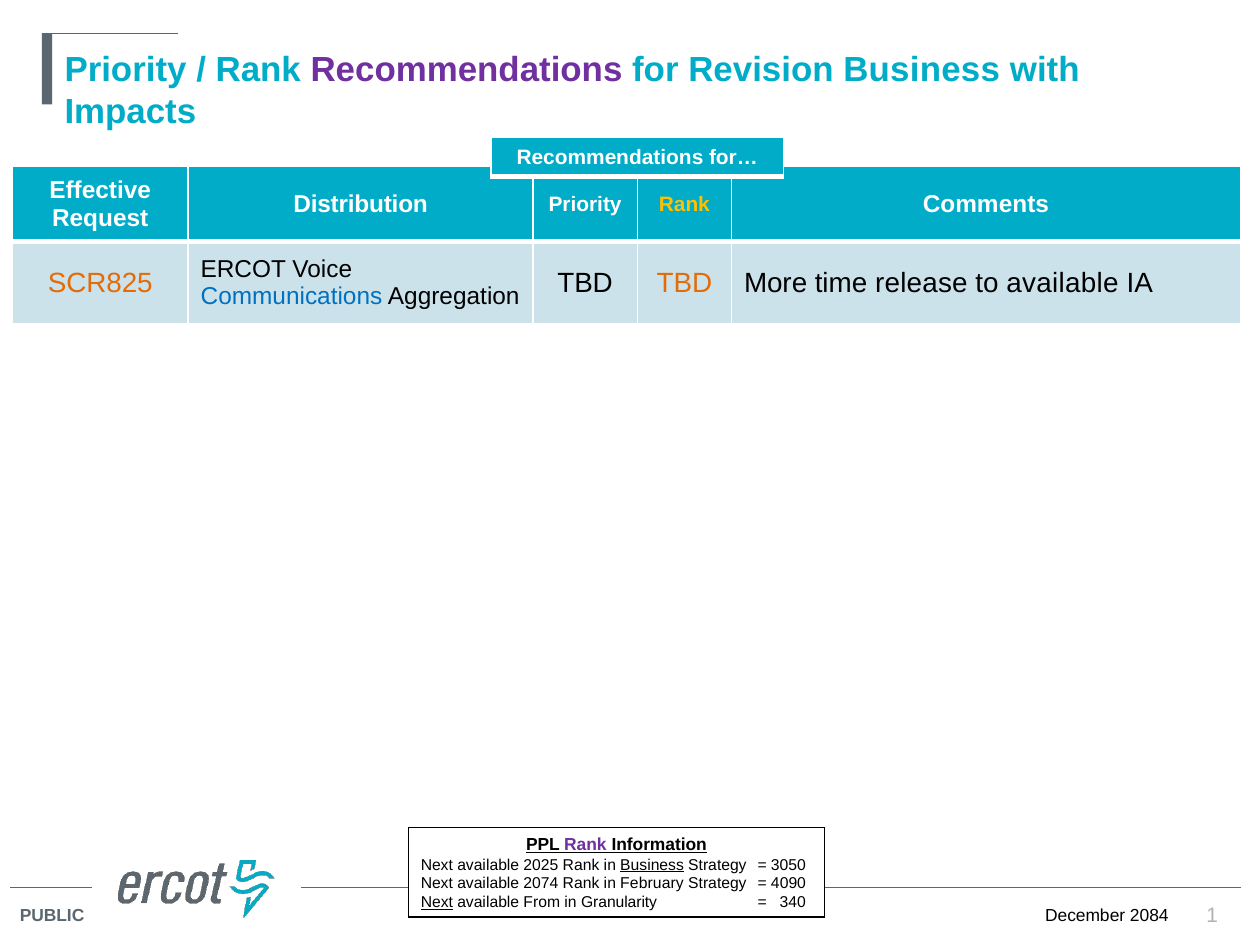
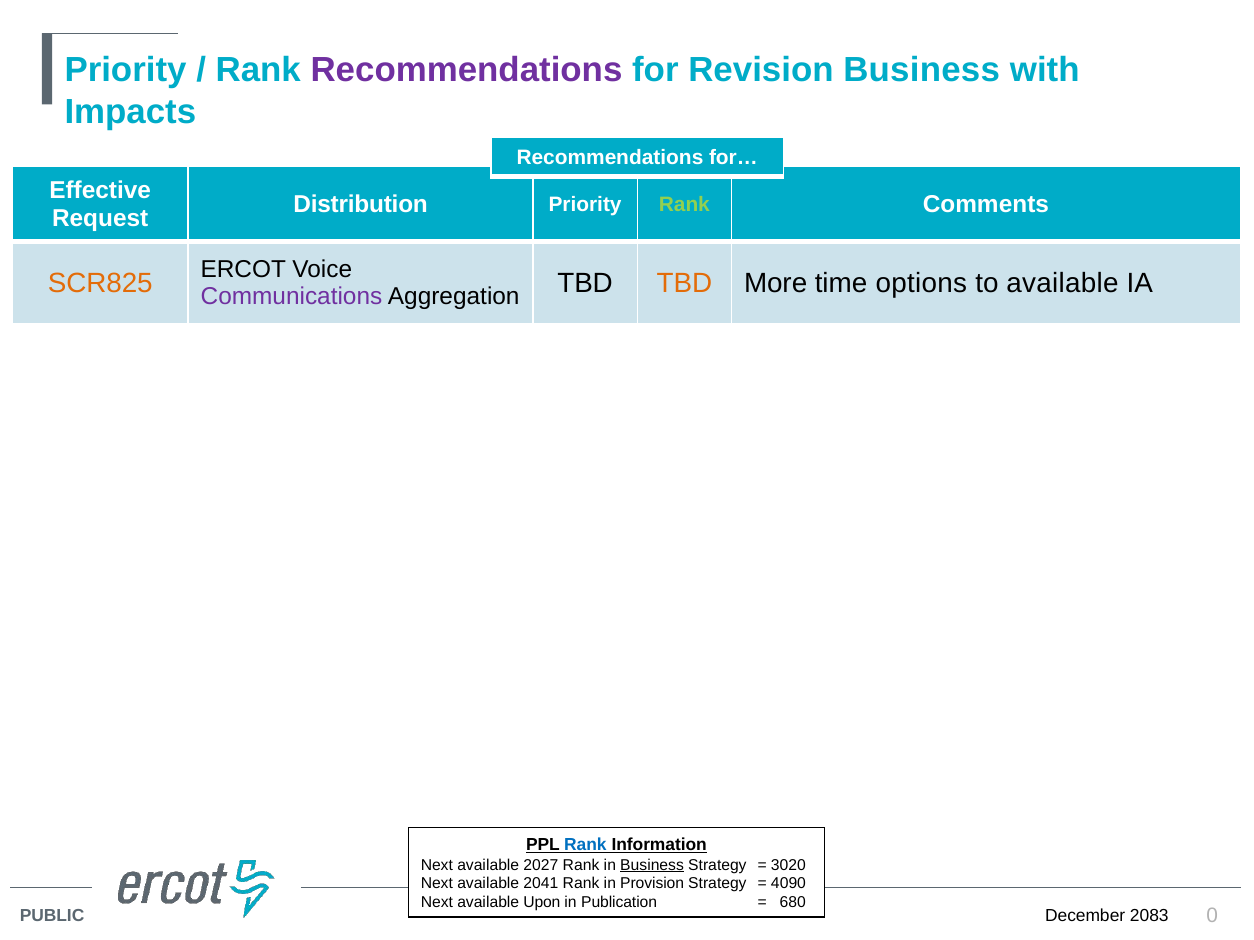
Rank colour: yellow -> light green (684, 205)
Communications colour: blue -> purple (291, 297)
release: release -> options (921, 283)
Rank colour: purple -> blue (585, 846)
2025: 2025 -> 2027 (541, 865)
3050: 3050 -> 3020 (788, 865)
2074: 2074 -> 2041 (541, 884)
February: February -> Provision (652, 884)
Next underline: present -> none (437, 903)
From: From -> Upon (542, 903)
Granularity: Granularity -> Publication (619, 903)
340: 340 -> 680 (793, 903)
2084: 2084 -> 2083 (1149, 917)
1: 1 -> 0 (1212, 916)
